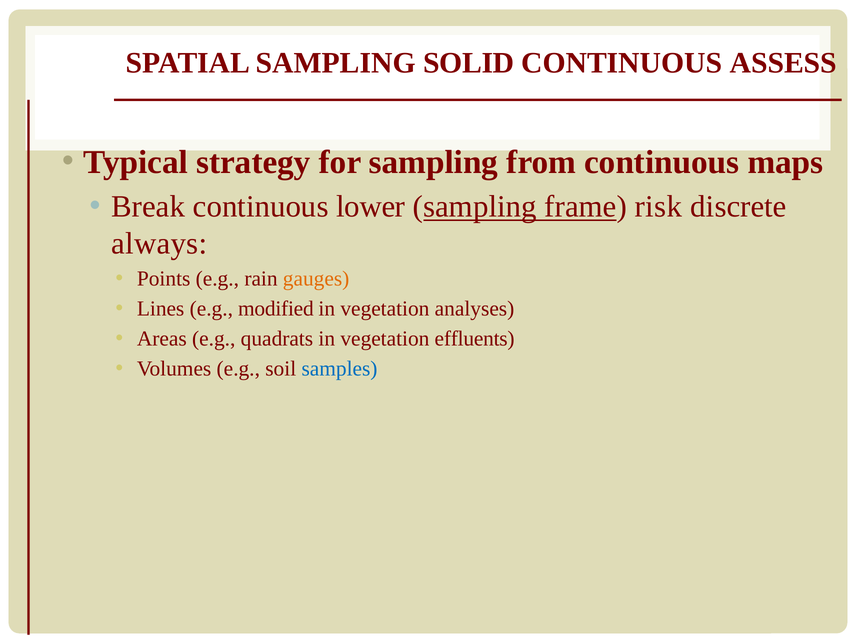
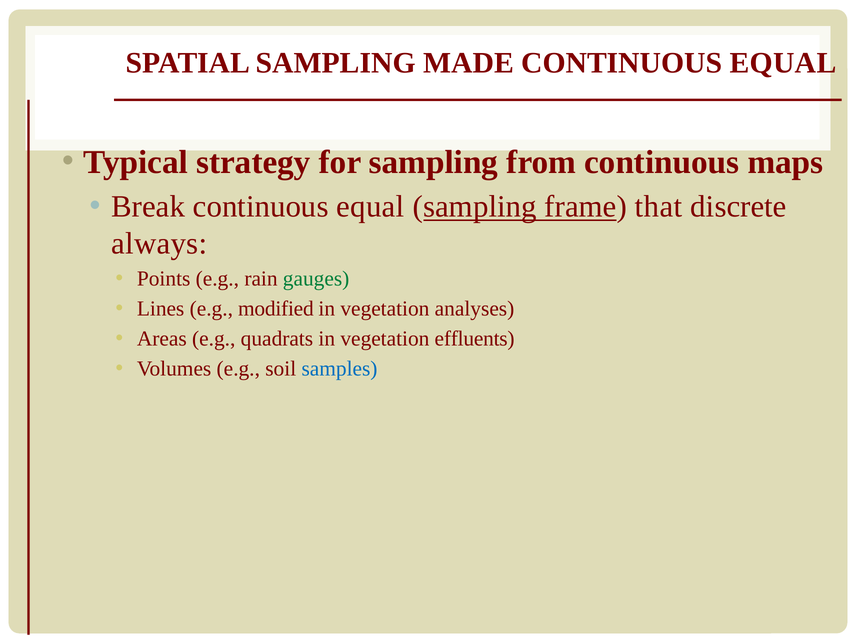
SOLID: SOLID -> MADE (469, 63)
ASSESS: ASSESS -> EQUAL (783, 63)
Break continuous lower: lower -> equal (370, 207)
risk: risk -> that (658, 207)
gauges colour: orange -> green (316, 279)
